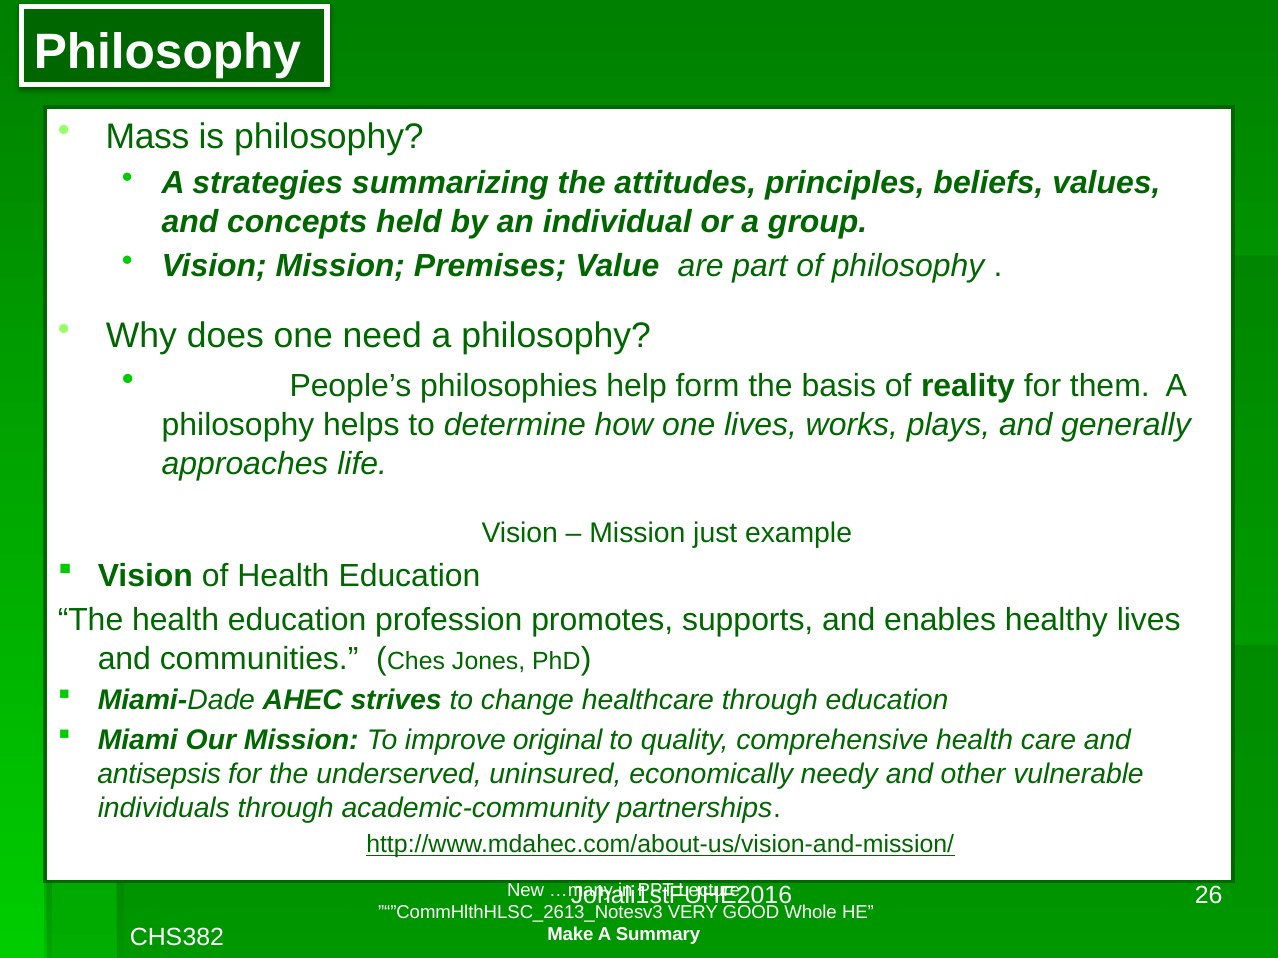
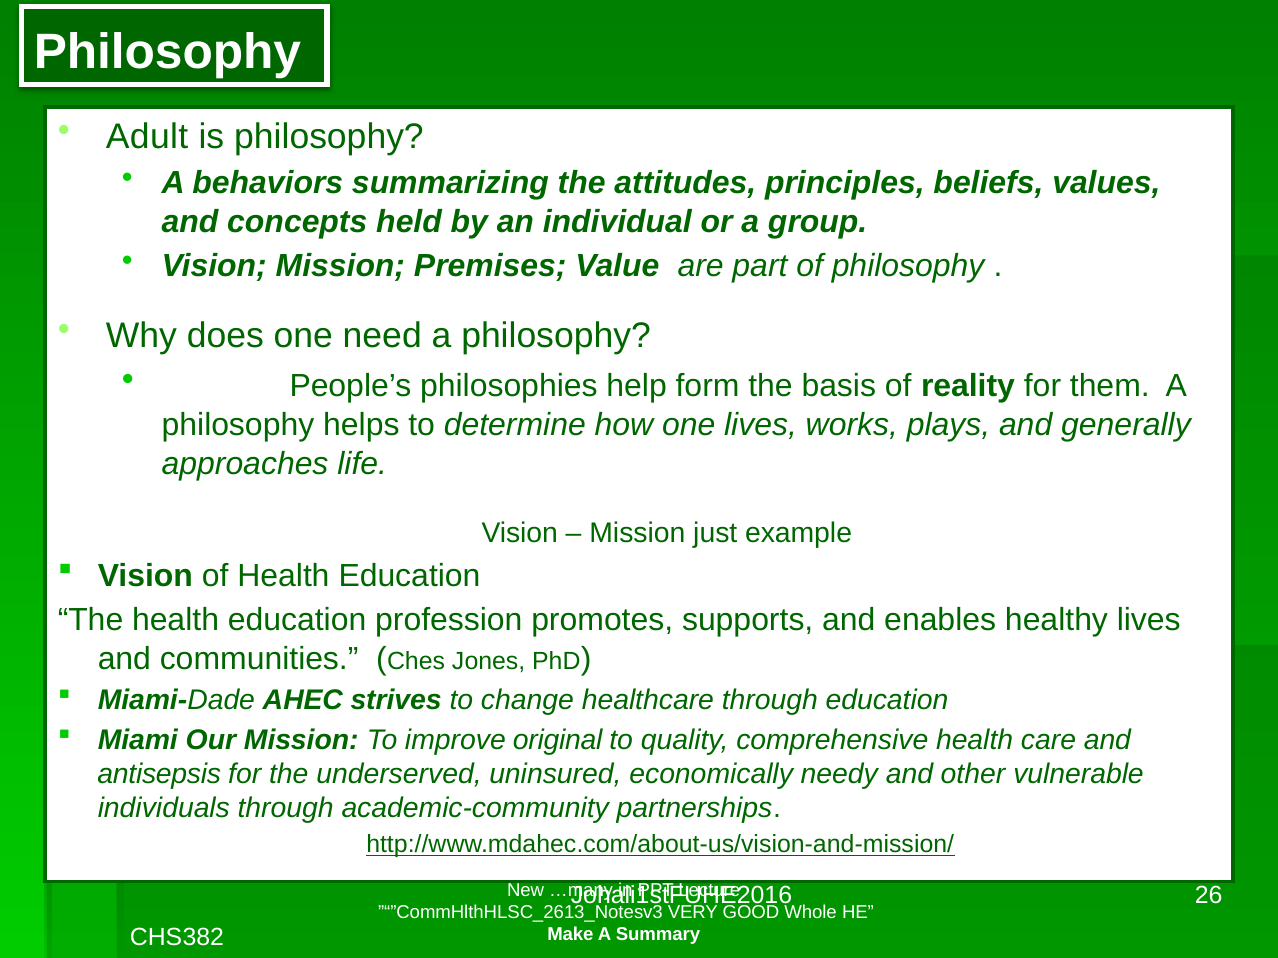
Mass: Mass -> Adult (147, 137)
strategies: strategies -> behaviors (268, 183)
